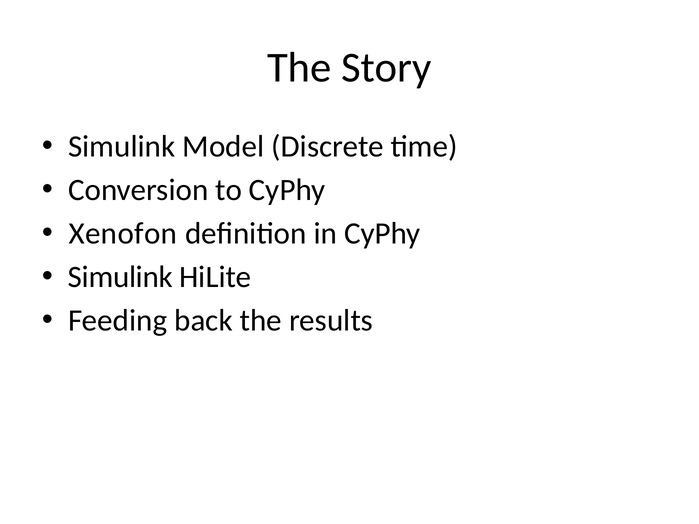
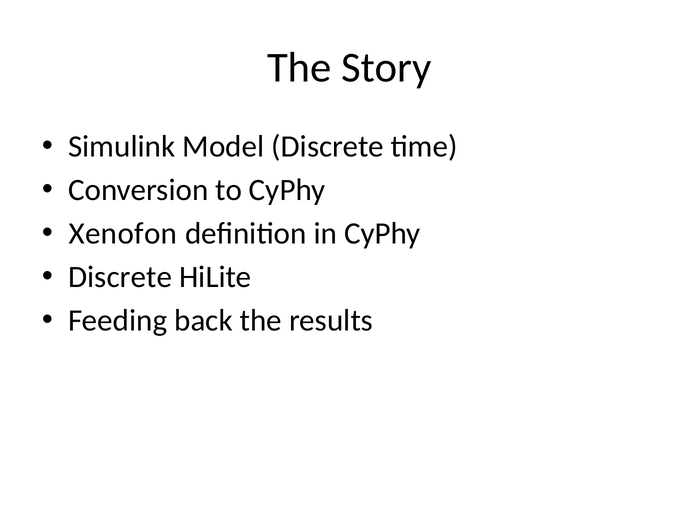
Simulink: Simulink -> Discrete (120, 277)
